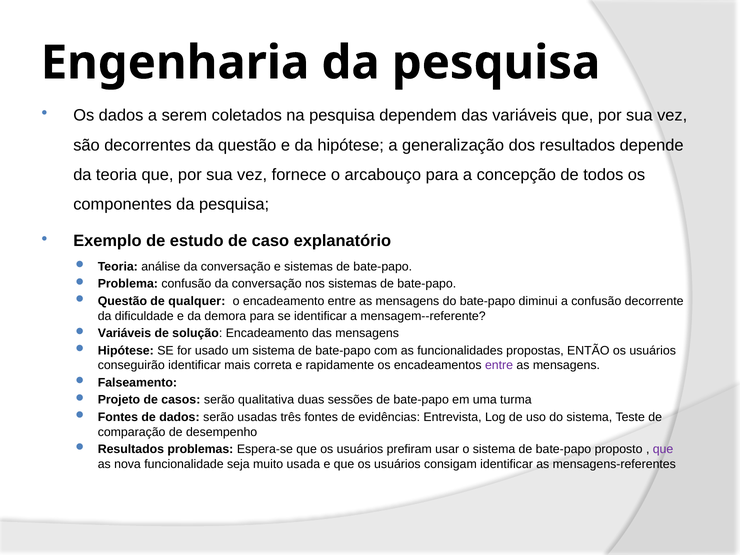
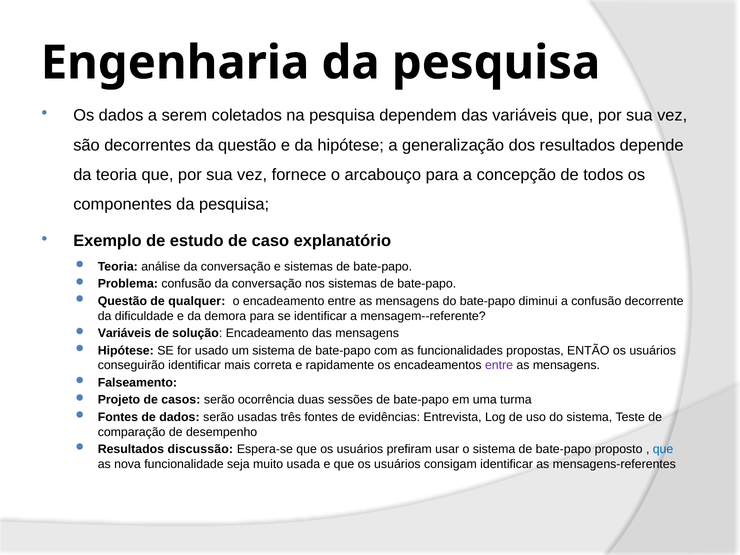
qualitativa: qualitativa -> ocorrência (266, 400)
problemas: problemas -> discussão (200, 449)
que colour: purple -> blue (663, 449)
